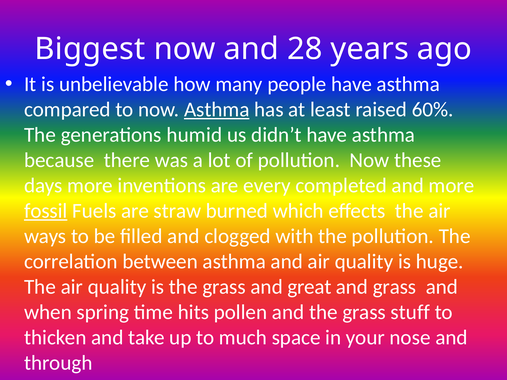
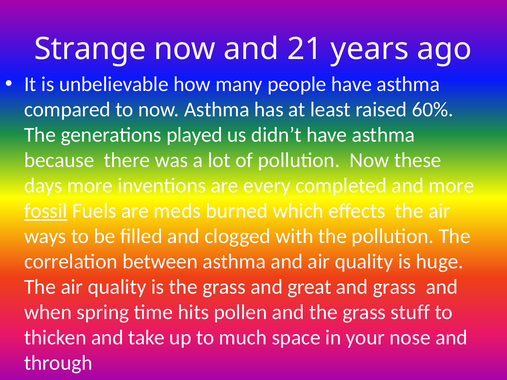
Biggest: Biggest -> Strange (90, 49)
28: 28 -> 21 (305, 49)
Asthma underline: present -> none (217, 110)
humid: humid -> played (194, 135)
straw: straw -> meds (177, 211)
